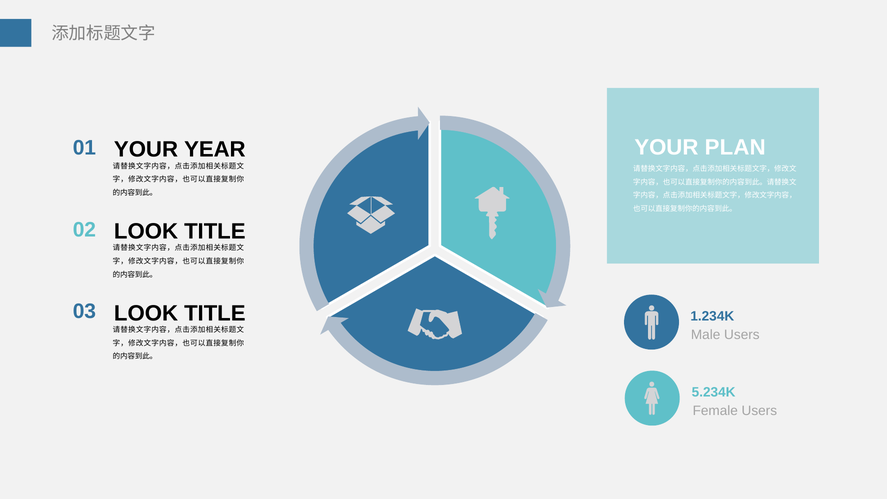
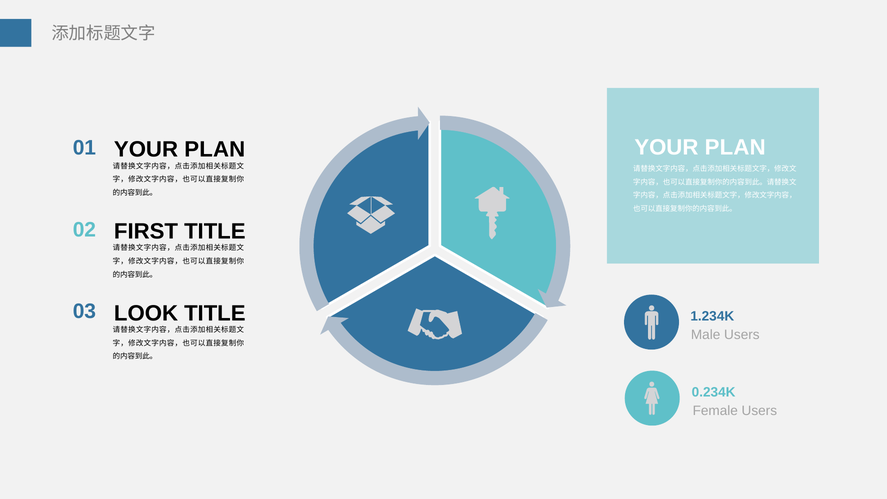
01 YOUR YEAR: YEAR -> PLAN (215, 150)
LOOK: LOOK -> FIRST (146, 231)
5.234K: 5.234K -> 0.234K (714, 392)
